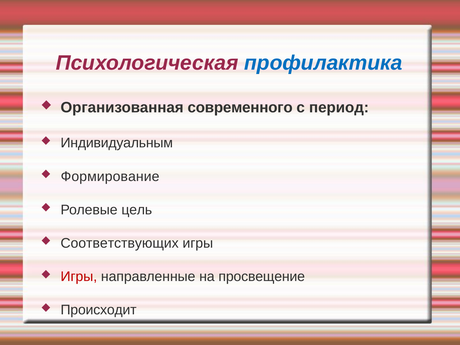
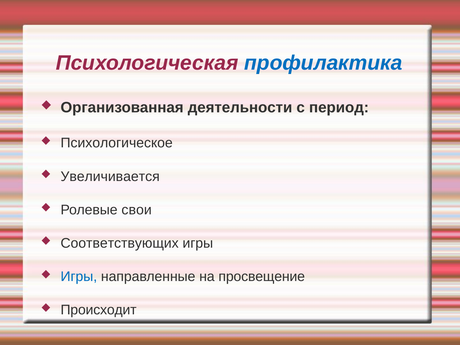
современного: современного -> деятельности (240, 108)
Индивидуальным: Индивидуальным -> Психологическое (117, 143)
Формирование: Формирование -> Увеличивается (110, 176)
цель: цель -> свои (137, 210)
Игры colour: red -> blue (79, 277)
